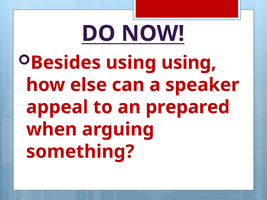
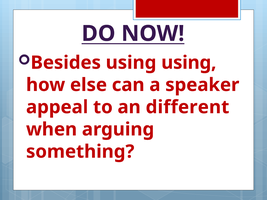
prepared: prepared -> different (187, 107)
